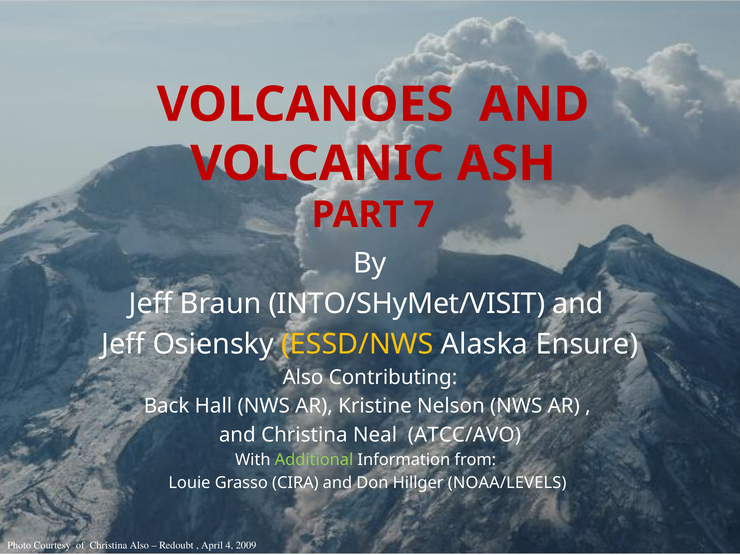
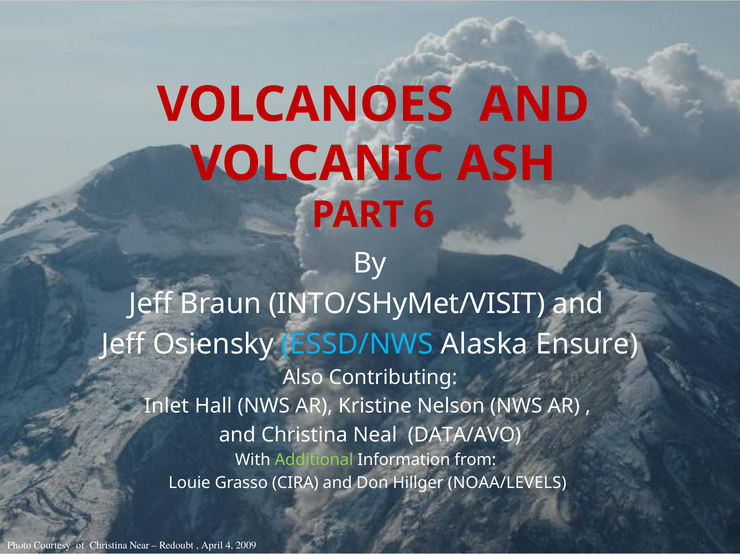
7: 7 -> 6 (424, 215)
ESSD/NWS colour: yellow -> light blue (357, 344)
Back: Back -> Inlet (166, 406)
ATCC/AVO: ATCC/AVO -> DATA/AVO (464, 435)
Christina Also: Also -> Near (139, 546)
